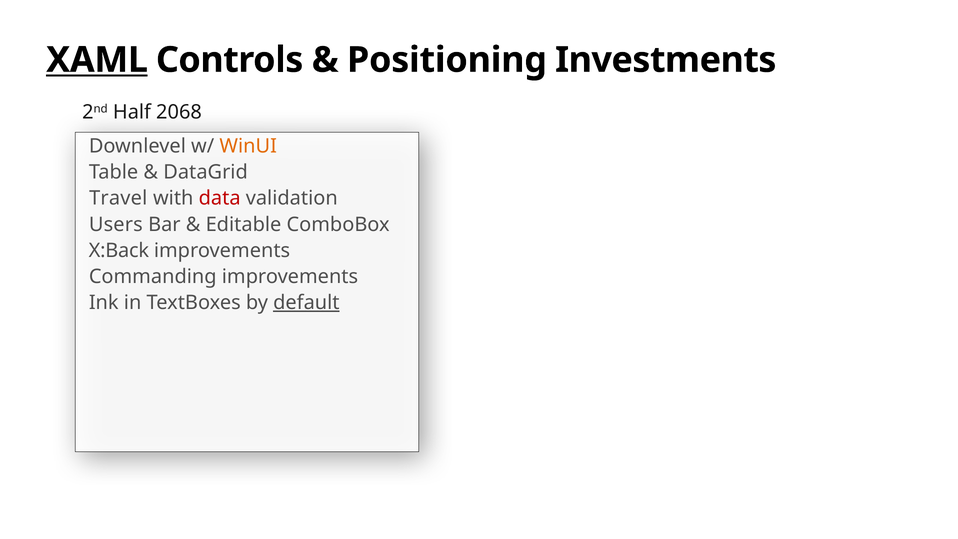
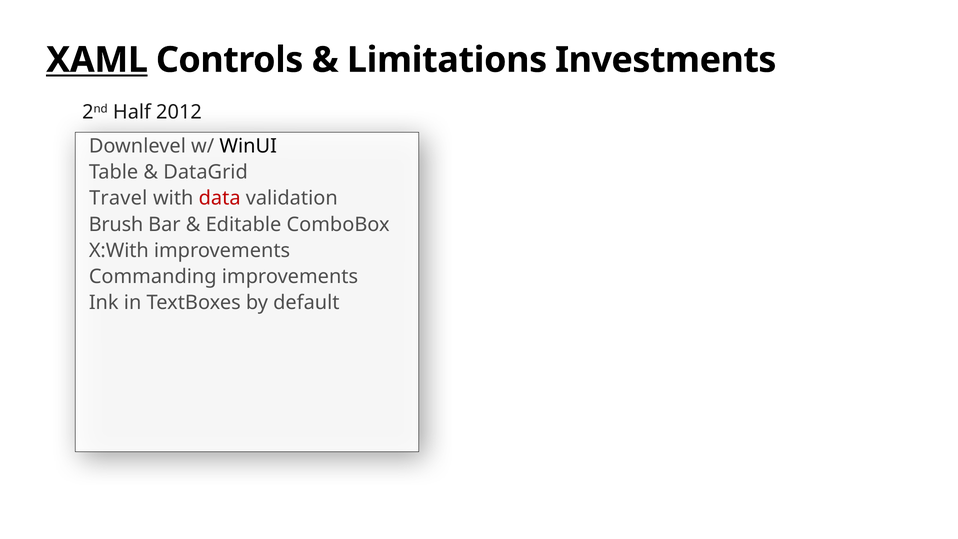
Positioning: Positioning -> Limitations (447, 60)
2068: 2068 -> 2012 (179, 112)
WinUI colour: orange -> black (248, 146)
Users: Users -> Brush (116, 224)
X:Back: X:Back -> X:With (119, 250)
default underline: present -> none (306, 303)
